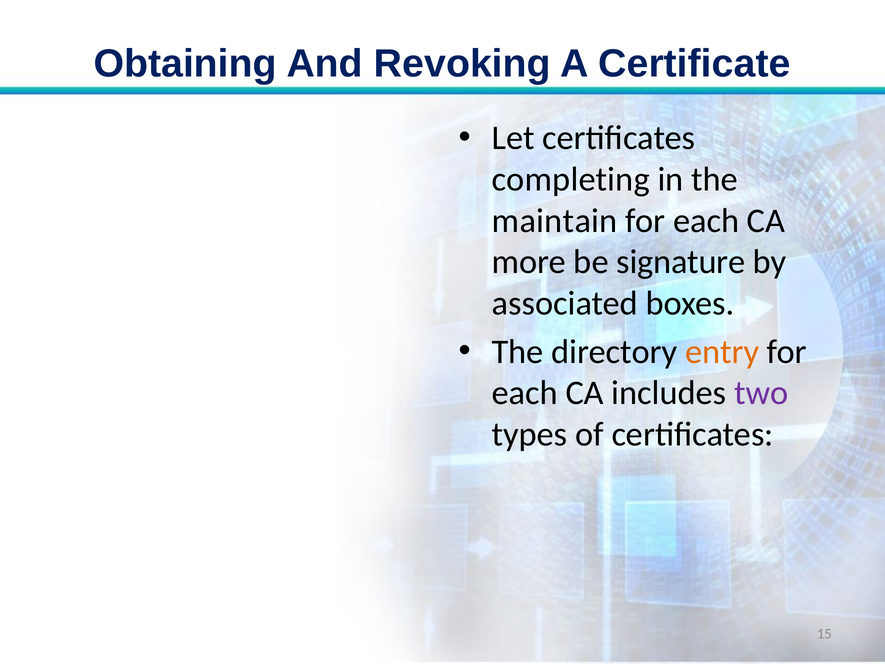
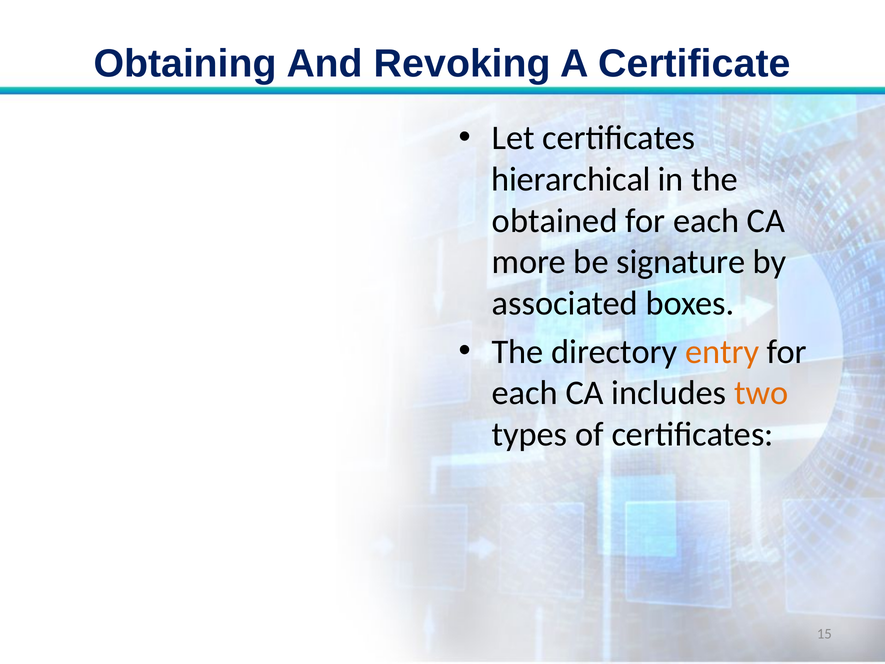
completing: completing -> hierarchical (571, 179)
maintain: maintain -> obtained (555, 221)
two colour: purple -> orange (761, 393)
